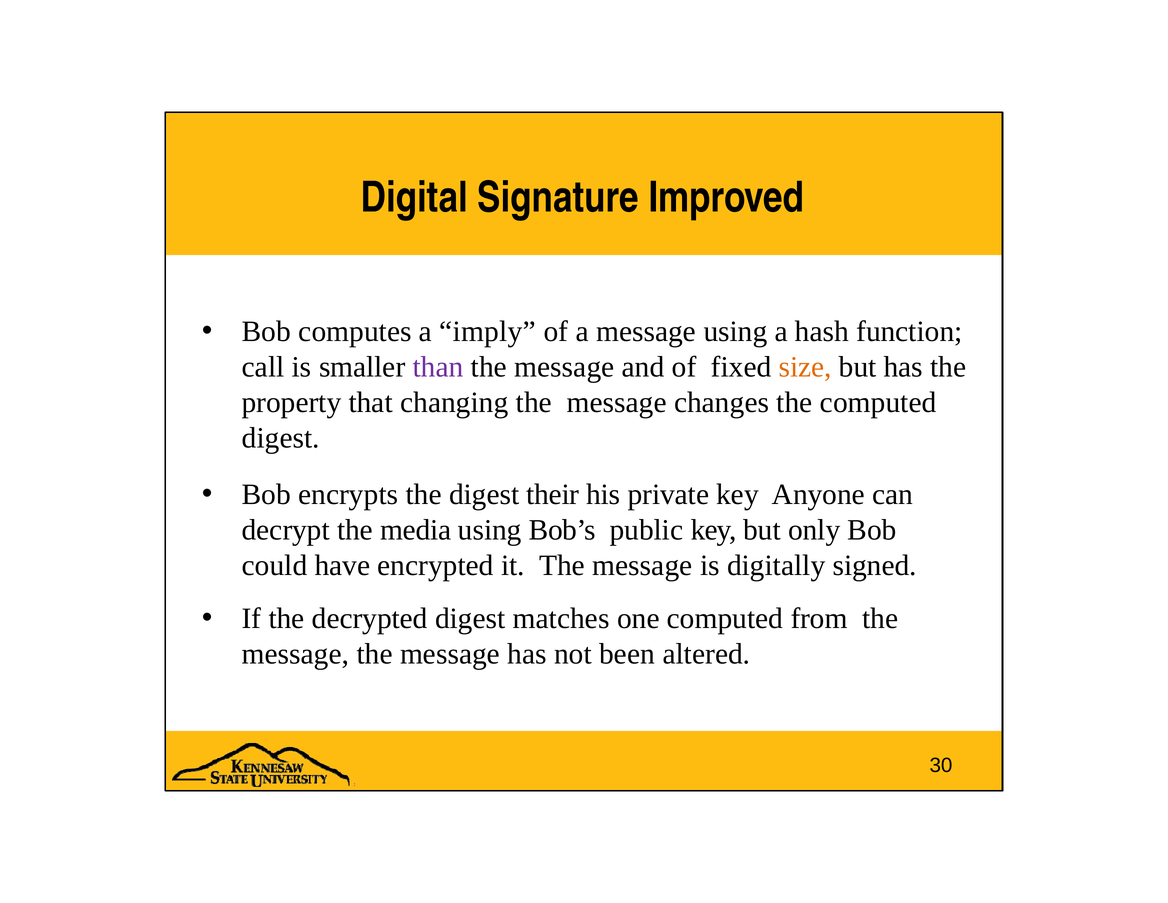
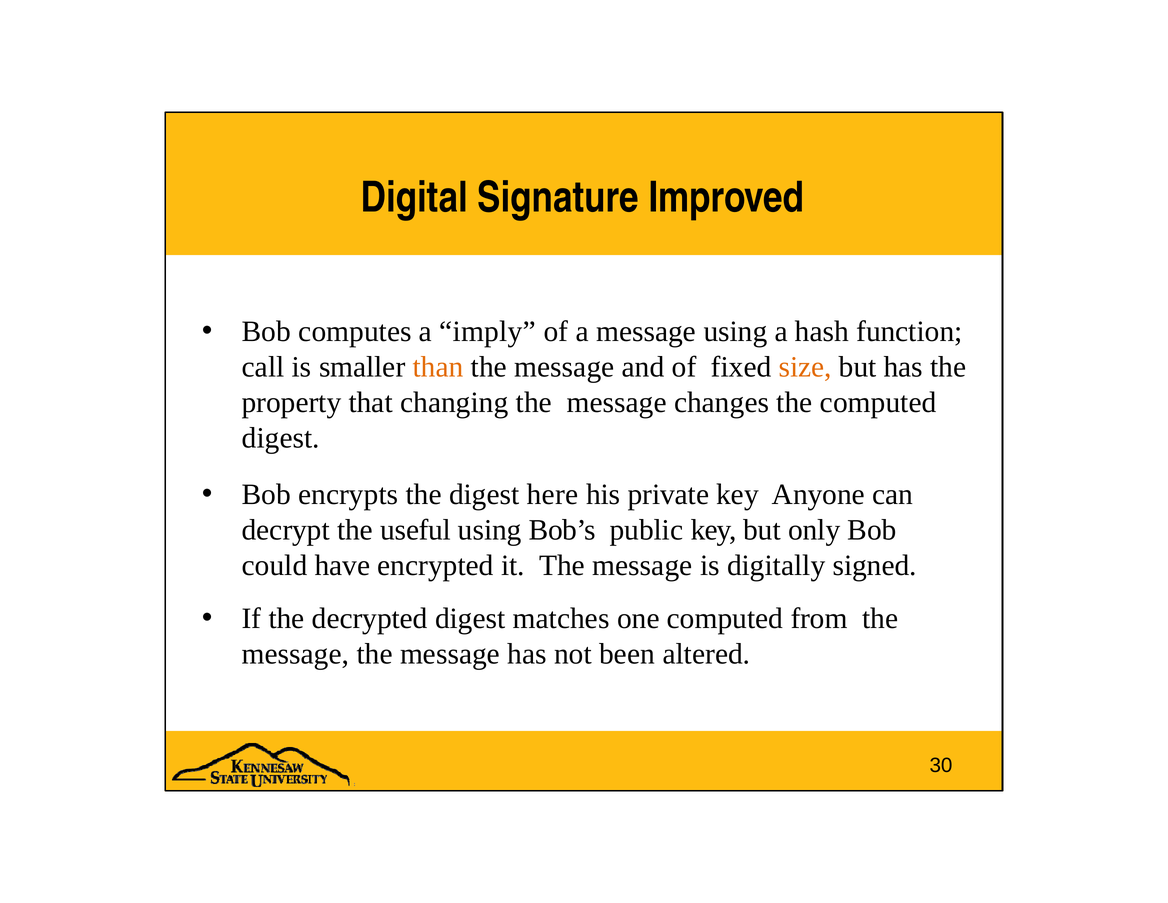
than colour: purple -> orange (438, 367)
their: their -> here (553, 494)
media: media -> useful (416, 530)
